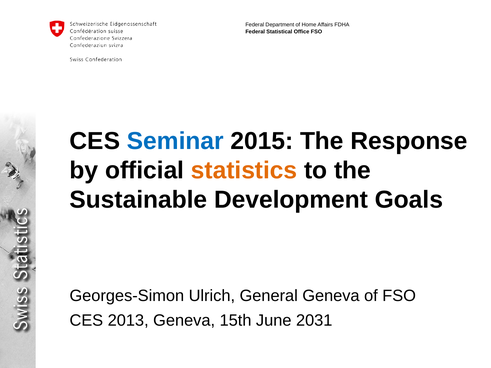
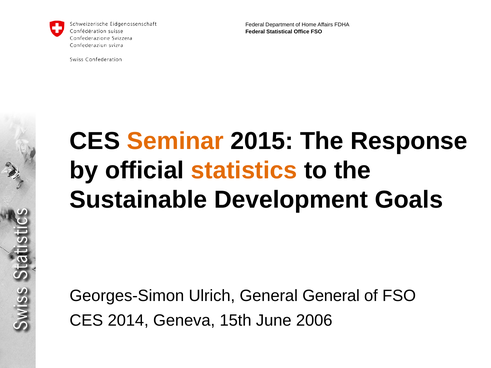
Seminar colour: blue -> orange (175, 141)
General Geneva: Geneva -> General (331, 296)
2013: 2013 -> 2014 (128, 321)
2031: 2031 -> 2006 (314, 321)
